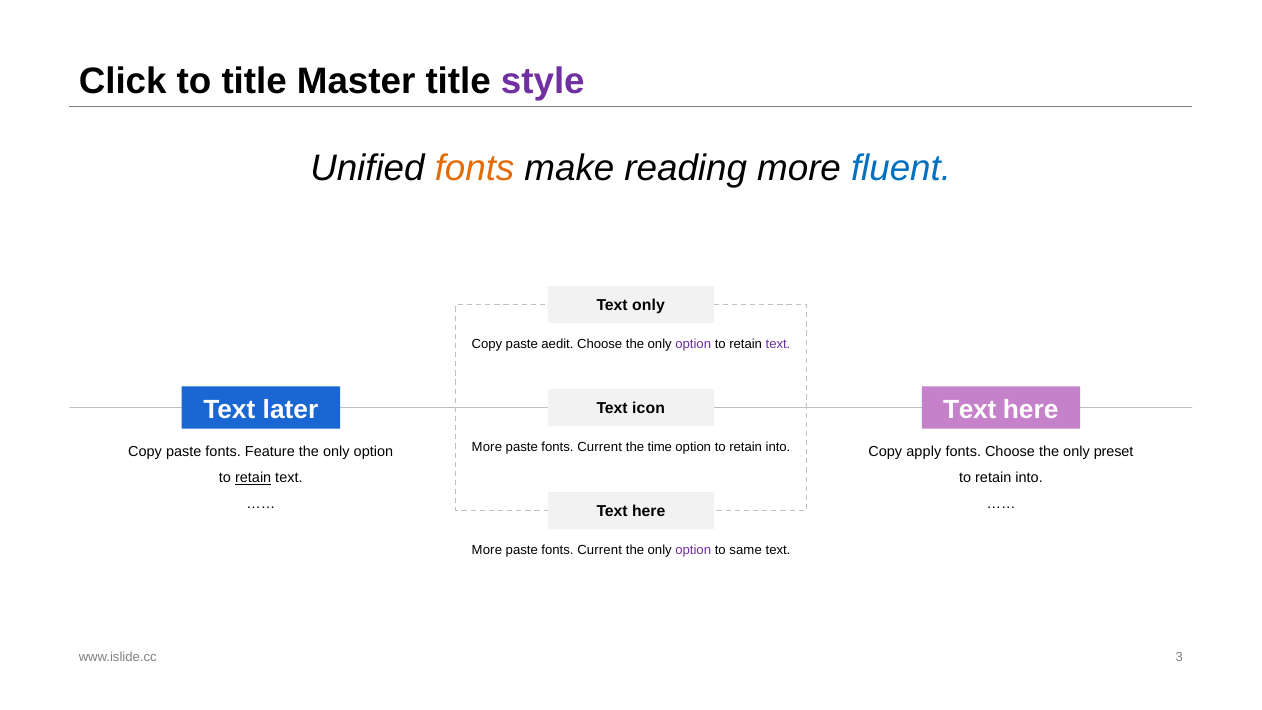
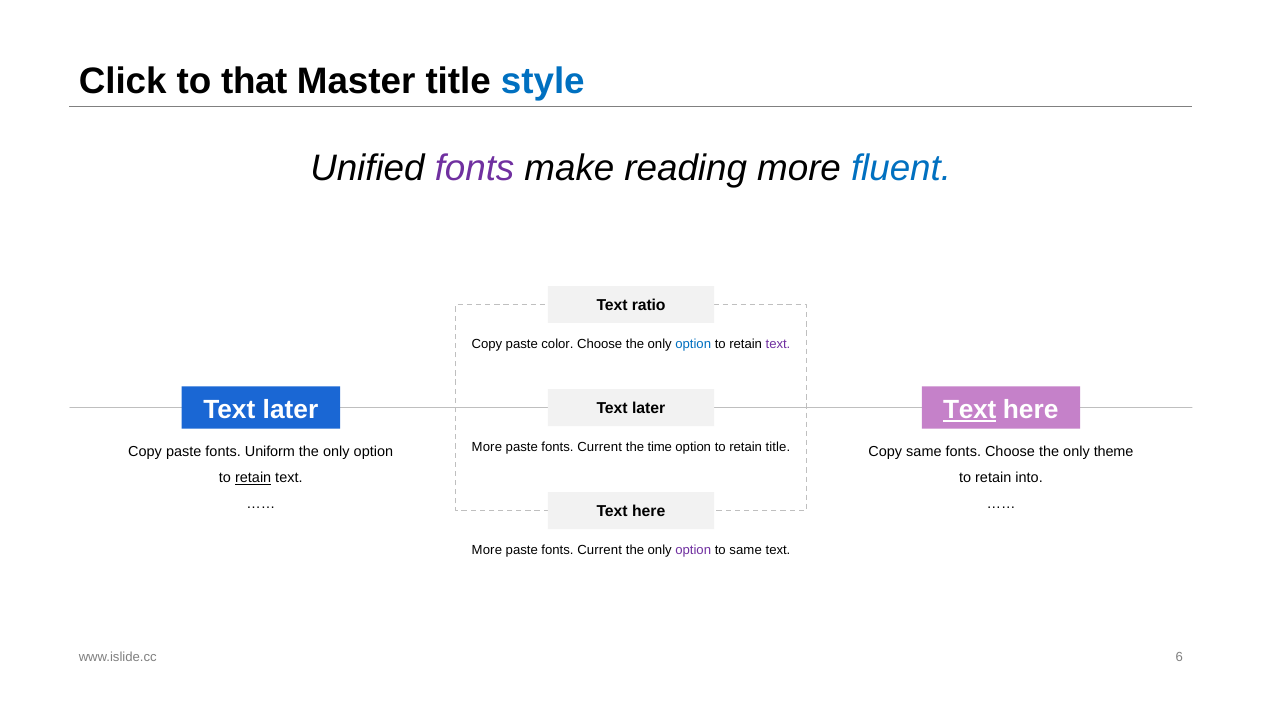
to title: title -> that (254, 82)
style colour: purple -> blue (543, 82)
fonts colour: orange -> purple (475, 169)
Text only: only -> ratio (649, 306)
aedit: aedit -> color (557, 344)
option colour: purple -> blue (693, 344)
Text underline: none -> present (970, 409)
icon: icon -> later (649, 409)
option to retain into: into -> title (778, 447)
Feature: Feature -> Uniform (270, 452)
Copy apply: apply -> same (924, 452)
preset: preset -> theme (1114, 452)
3: 3 -> 6 (1179, 658)
